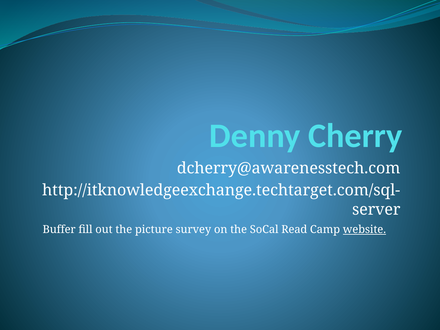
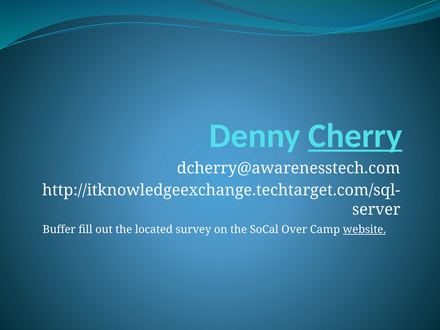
Cherry underline: none -> present (355, 136)
picture: picture -> located (154, 230)
Read: Read -> Over (294, 230)
